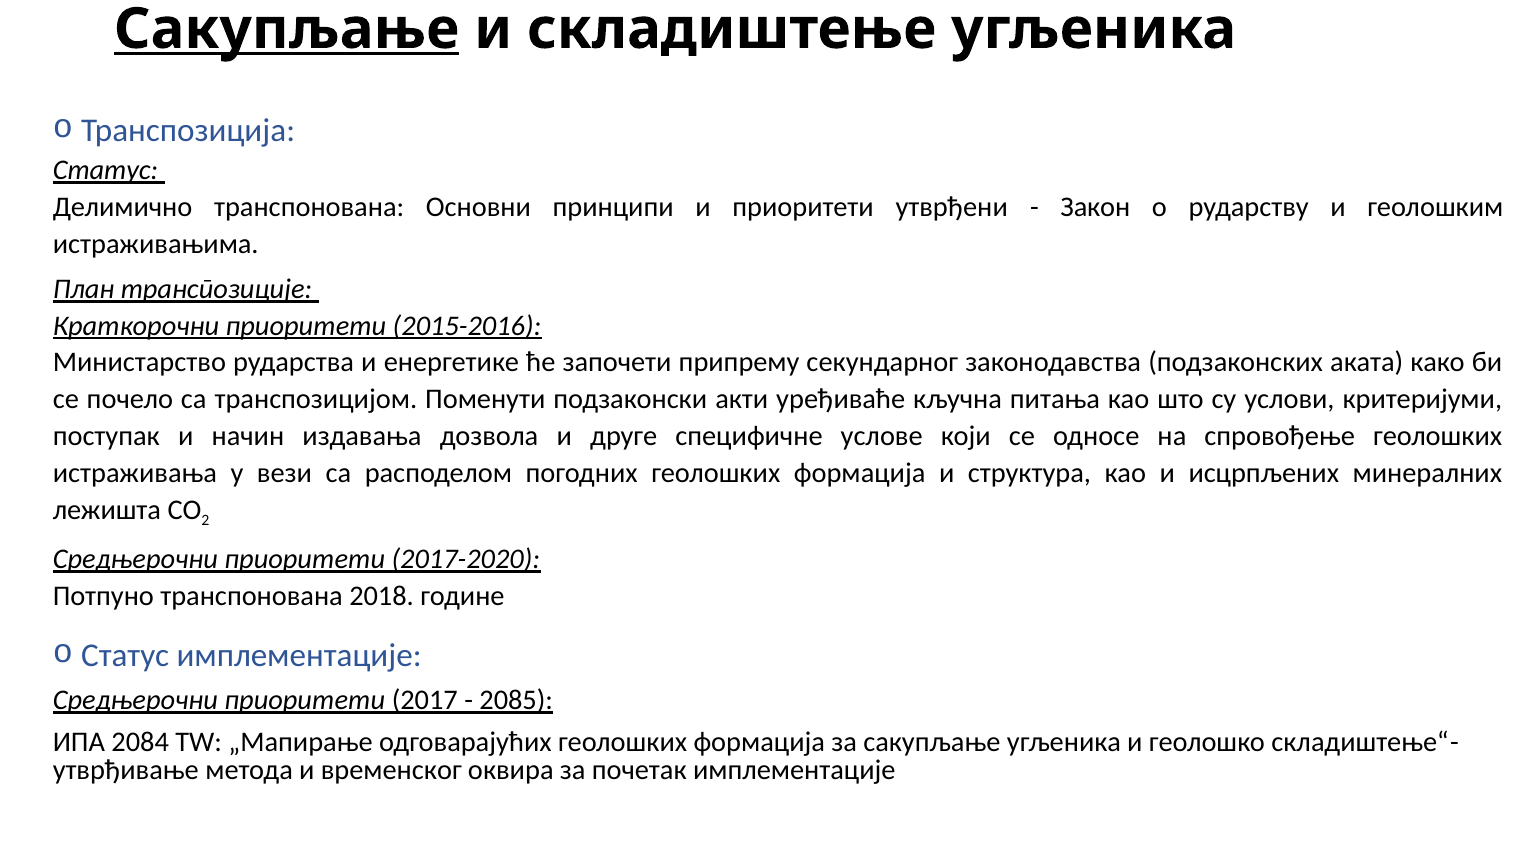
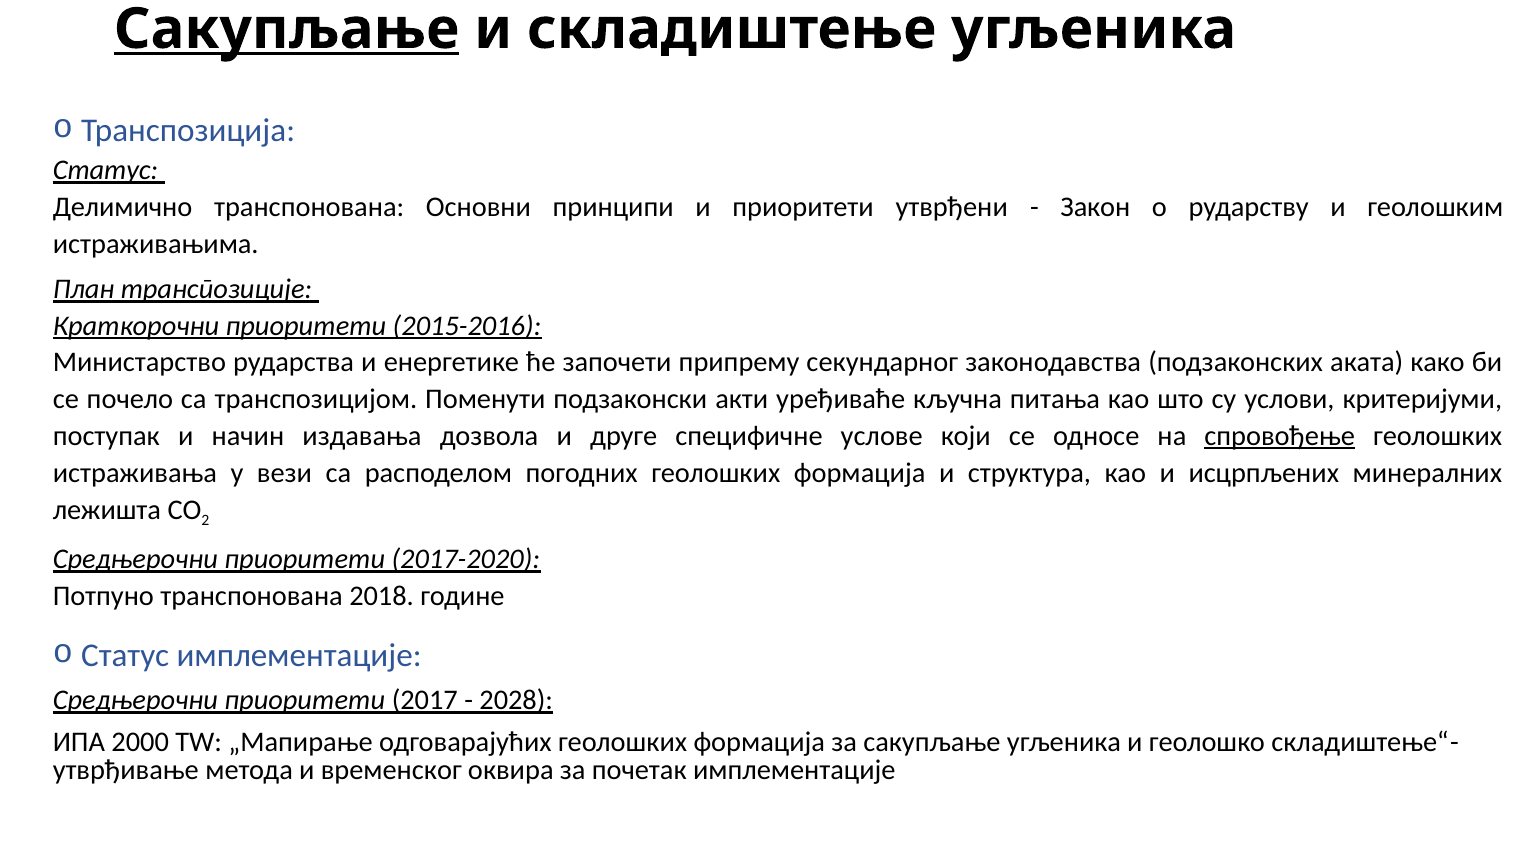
спровођење underline: none -> present (1280, 436)
2085: 2085 -> 2028 (516, 700)
2084: 2084 -> 2000 (140, 742)
